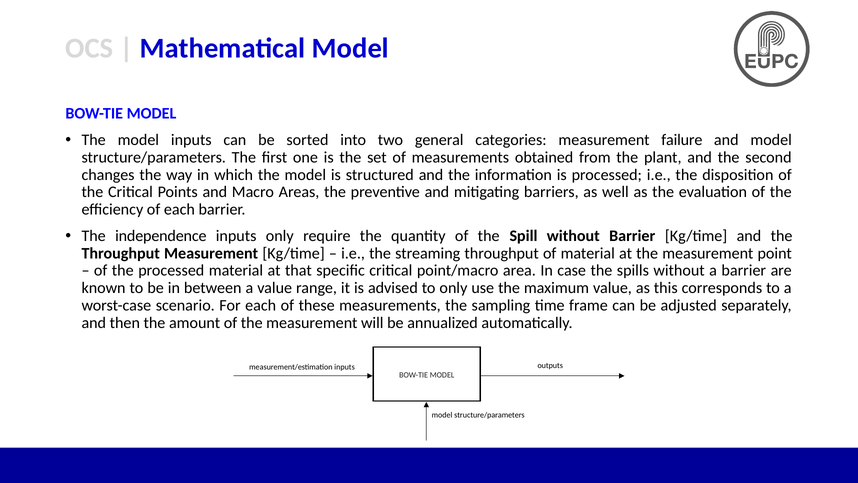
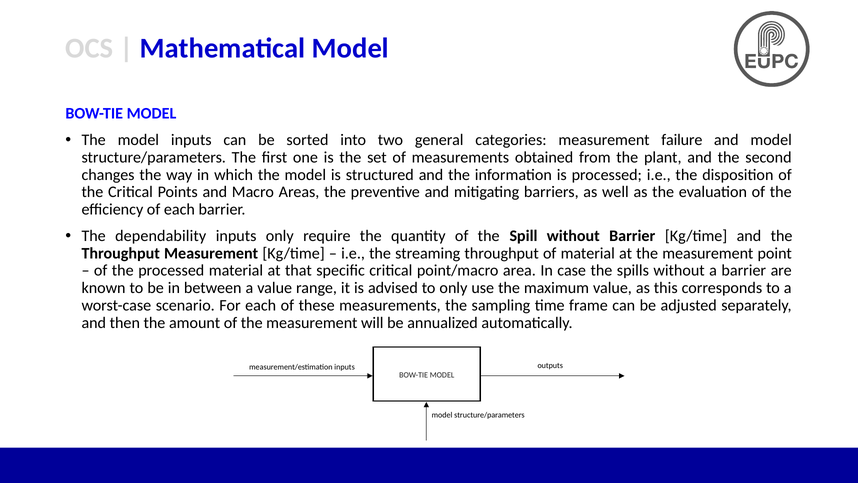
independence: independence -> dependability (161, 236)
